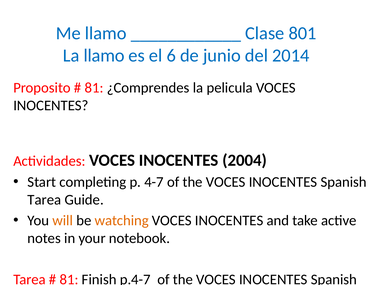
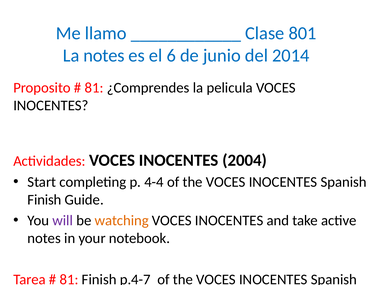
La llamo: llamo -> notes (104, 55)
4-7: 4-7 -> 4-4 (154, 182)
Tarea: Tarea -> Finish (44, 199)
will colour: orange -> purple (63, 220)
